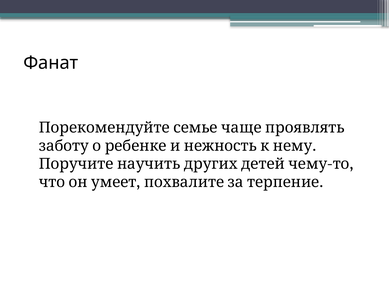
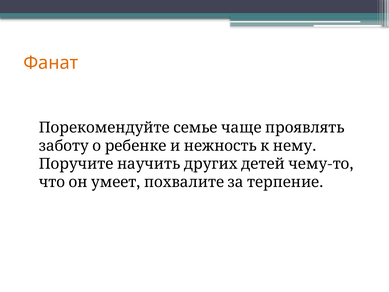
Фанат colour: black -> orange (51, 63)
